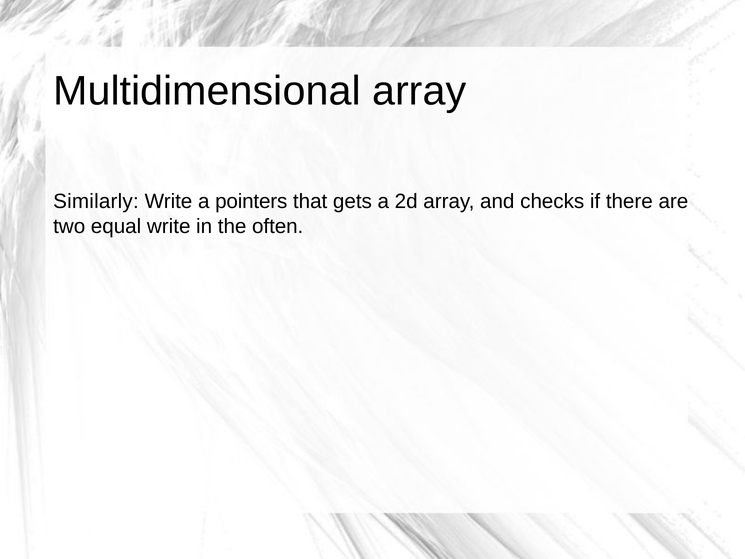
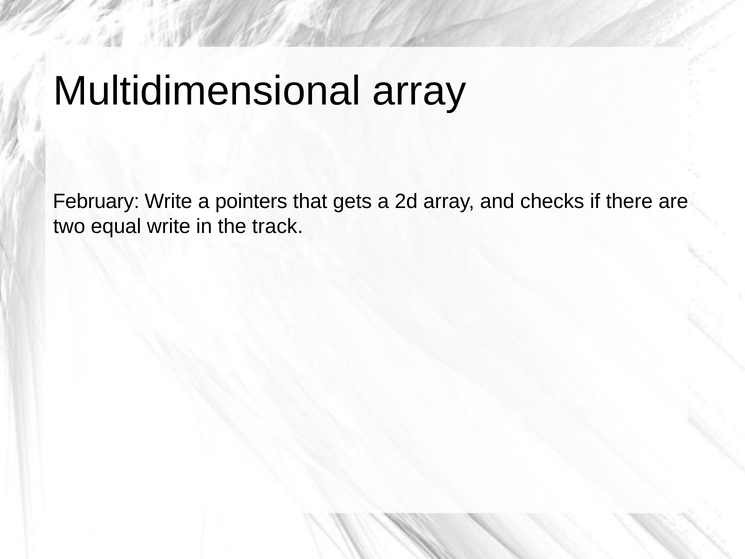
Similarly: Similarly -> February (96, 202)
often: often -> track (278, 226)
